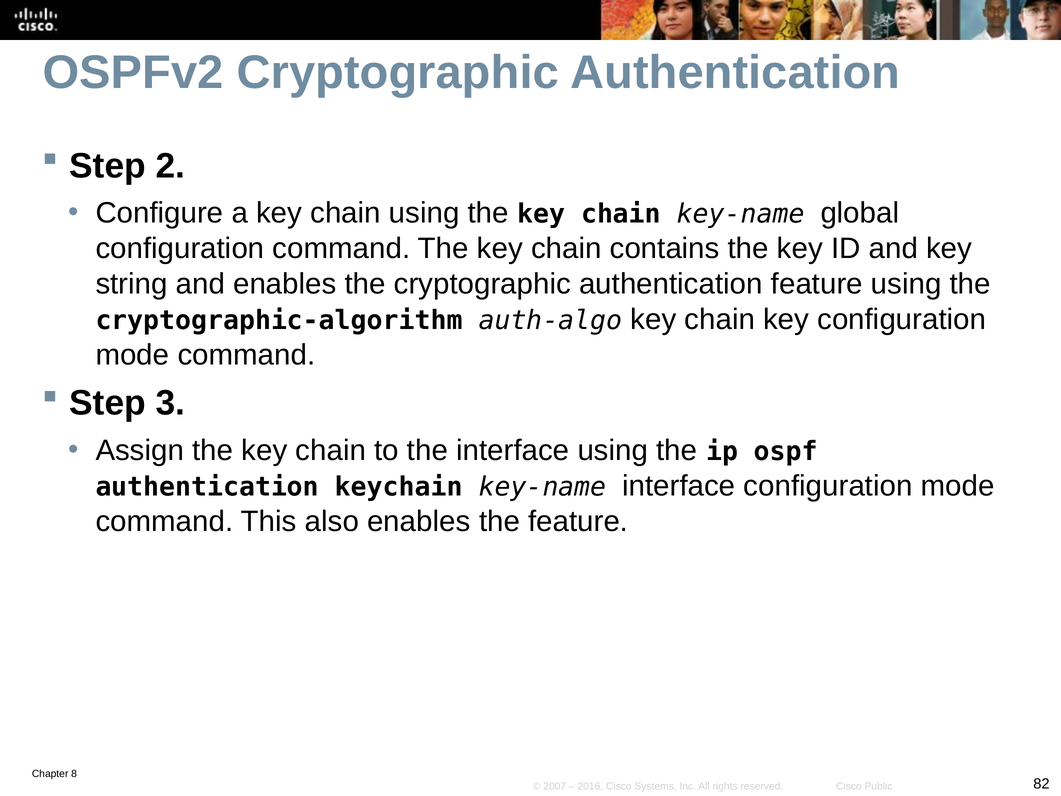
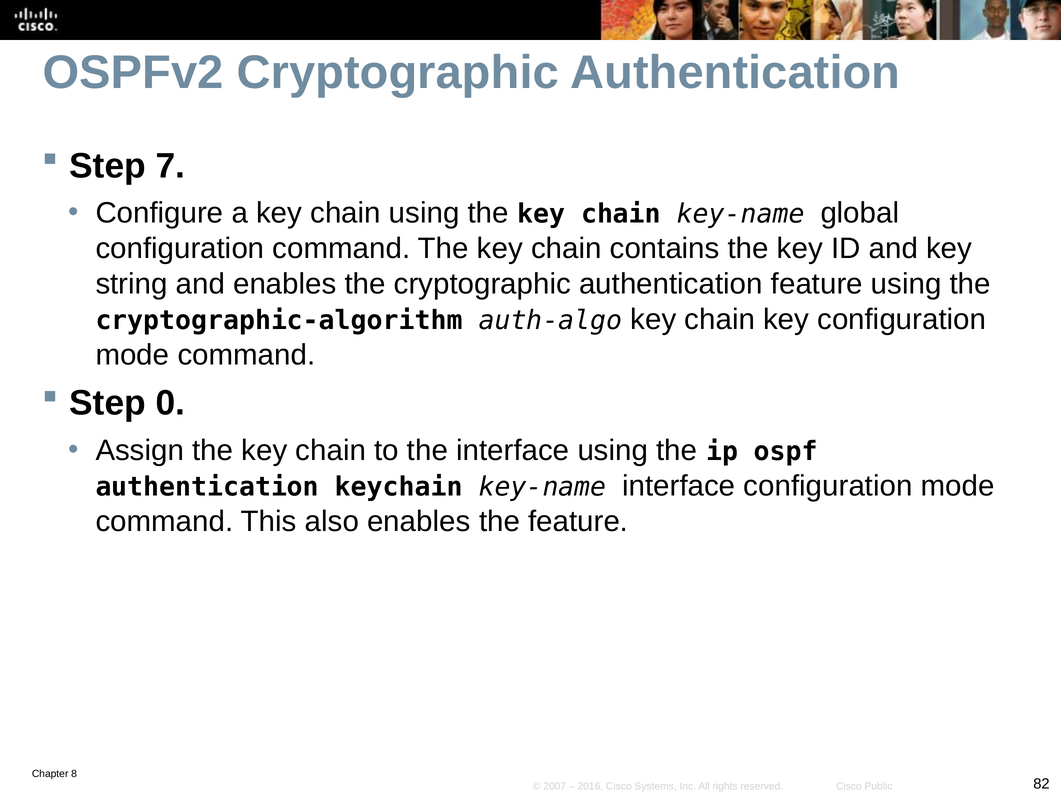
2: 2 -> 7 (170, 166)
3: 3 -> 0 (170, 403)
